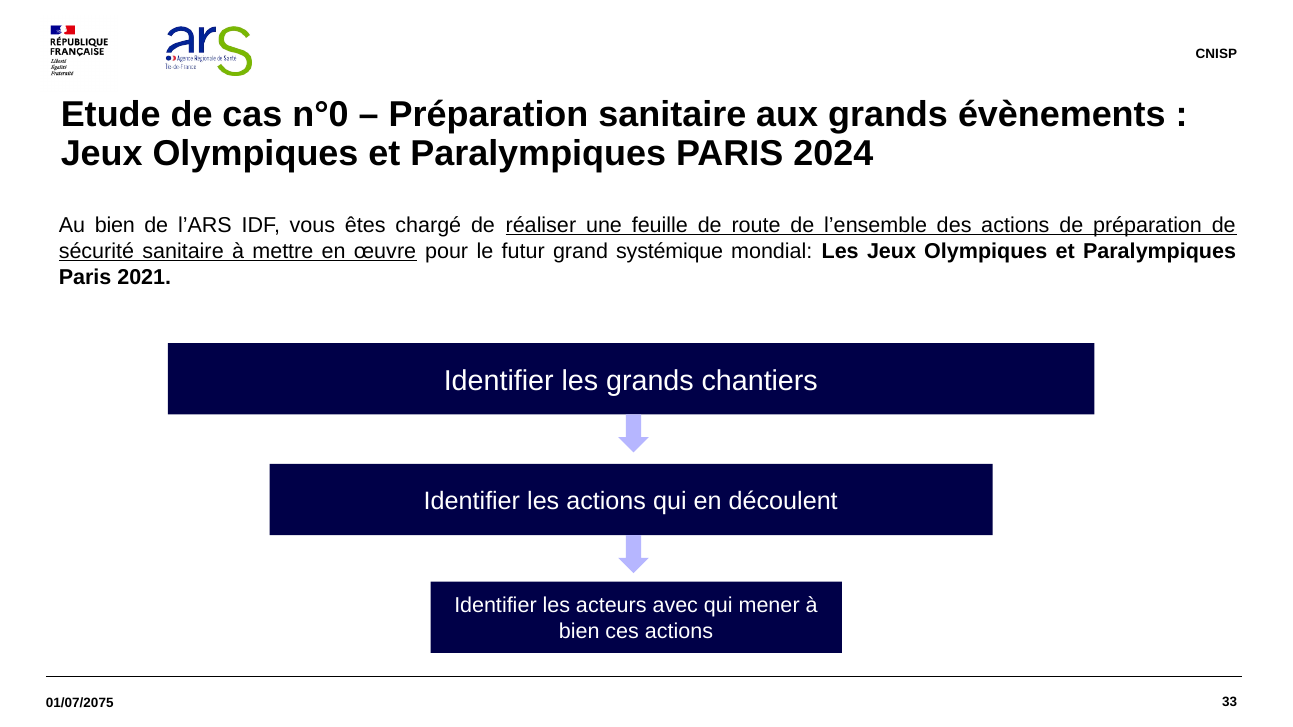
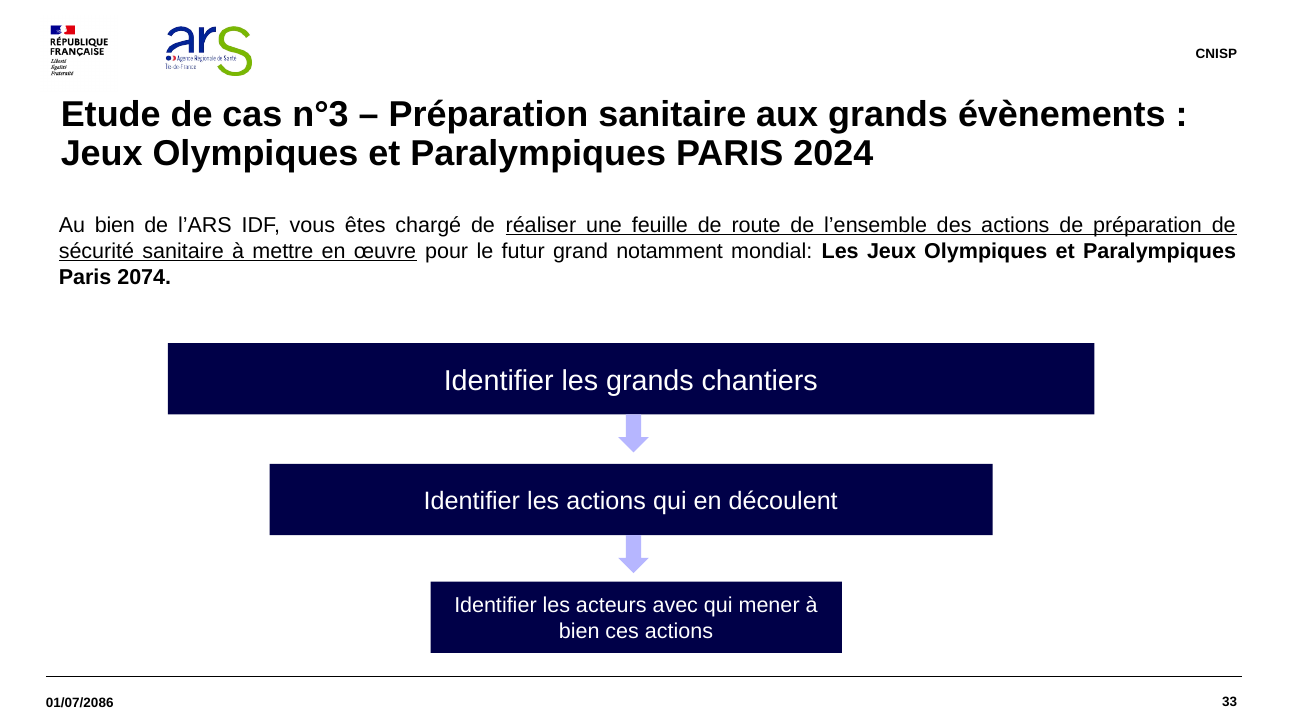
n°0: n°0 -> n°3 (321, 115)
systémique: systémique -> notamment (670, 251)
2021: 2021 -> 2074 (144, 277)
01/07/2075: 01/07/2075 -> 01/07/2086 (80, 704)
